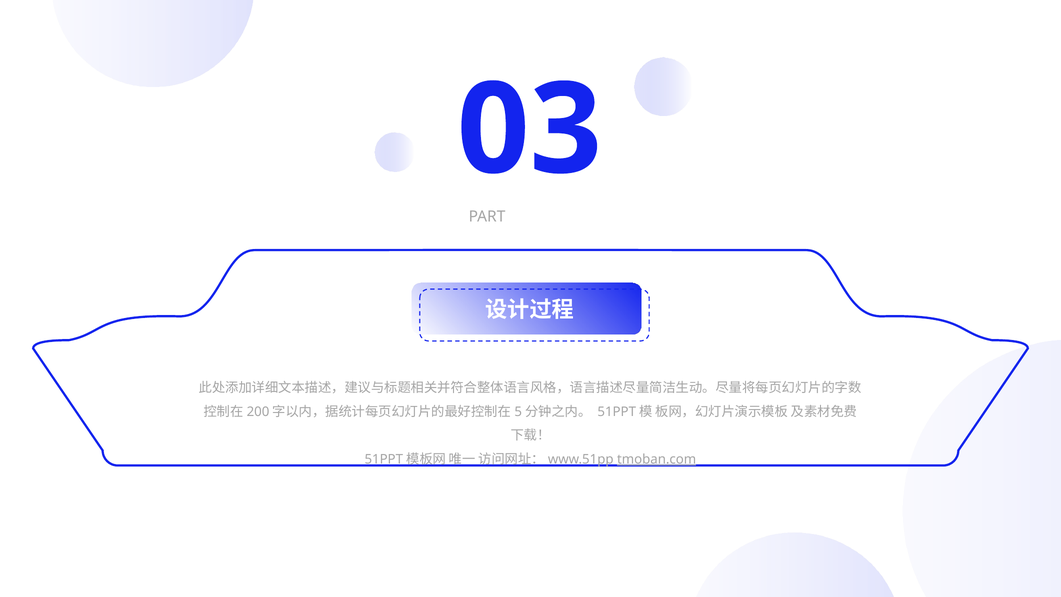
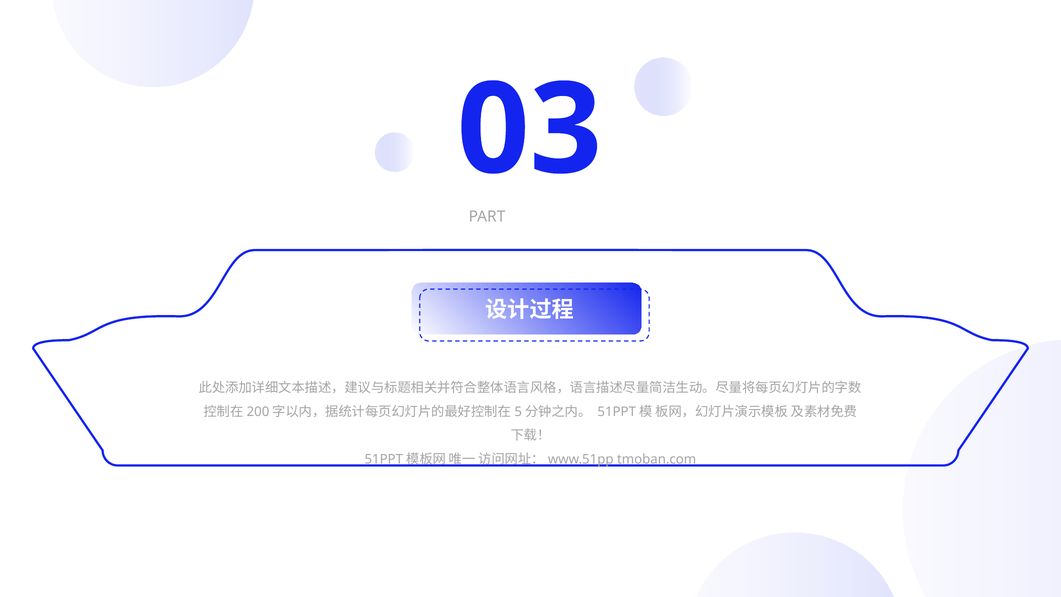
tmoban.com underline: present -> none (657, 459)
